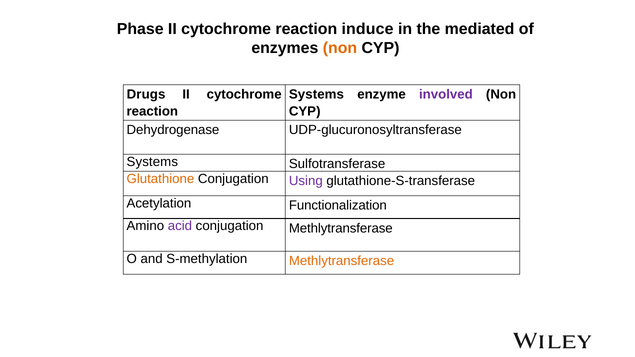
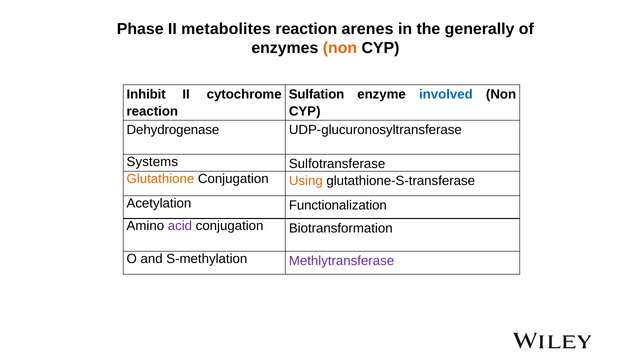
Phase II cytochrome: cytochrome -> metabolites (226, 29)
induce: induce -> arenes (368, 29)
mediated: mediated -> generally (480, 29)
Drugs: Drugs -> Inhibit (146, 95)
Systems: Systems -> Sulfation (317, 95)
involved colour: purple -> blue (446, 95)
Using colour: purple -> orange (306, 181)
conjugation Methlytransferase: Methlytransferase -> Biotransformation (341, 228)
Methlytransferase colour: orange -> purple (342, 261)
